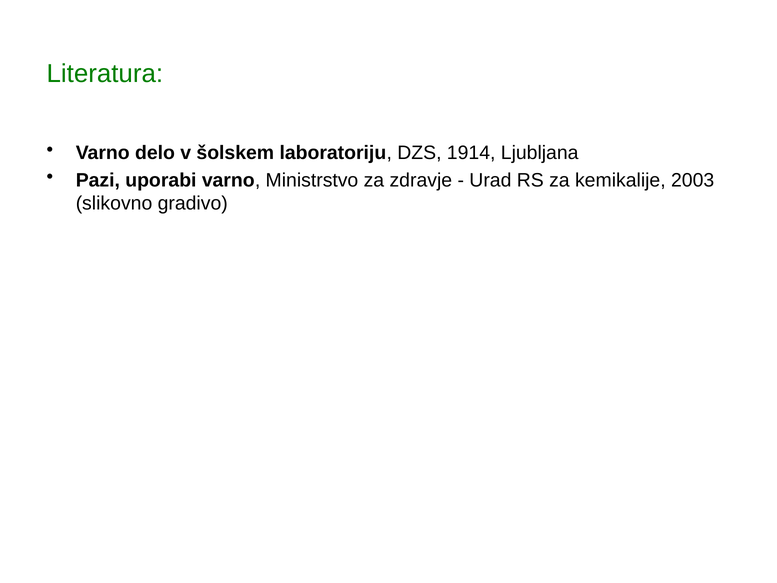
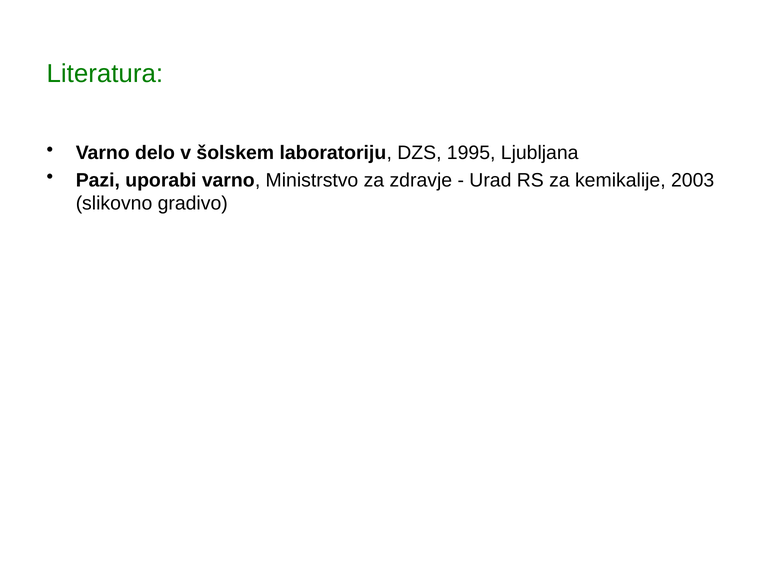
1914: 1914 -> 1995 (471, 153)
